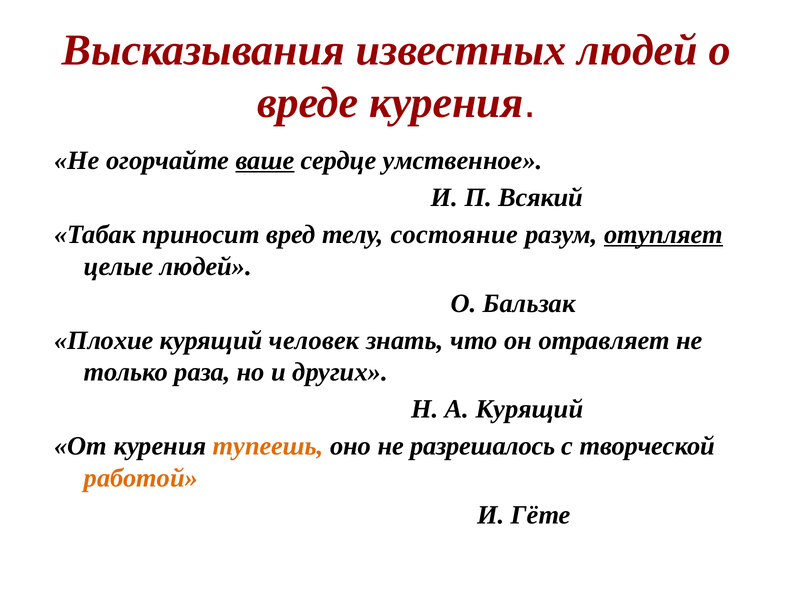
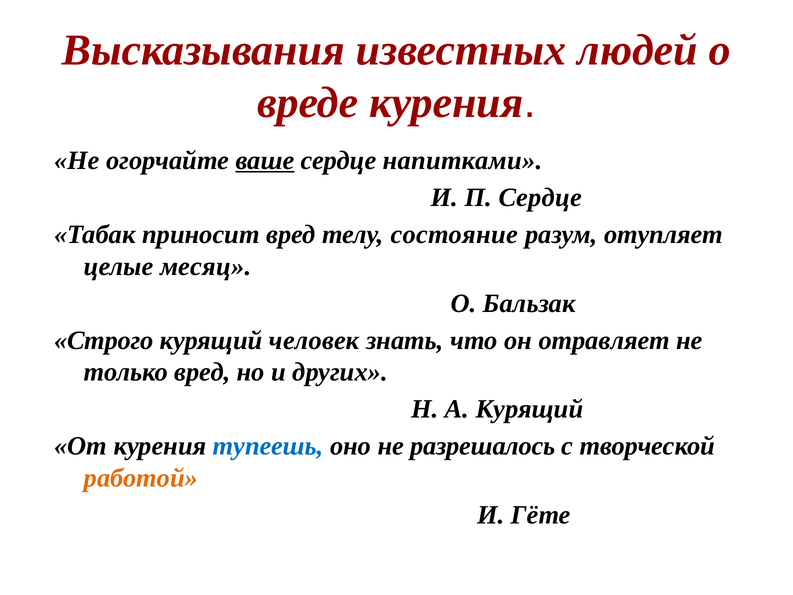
умственное: умственное -> напитками (463, 160)
П Всякий: Всякий -> Сердце (540, 197)
отупляет underline: present -> none (664, 234)
целые людей: людей -> месяц (206, 266)
Плохие: Плохие -> Строго (104, 340)
только раза: раза -> вред (202, 372)
тупеешь colour: orange -> blue (268, 446)
